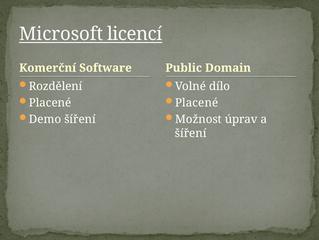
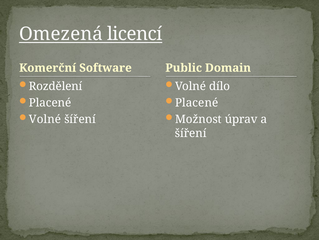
Microsoft: Microsoft -> Omezená (61, 34)
Demo: Demo -> Volné (45, 119)
